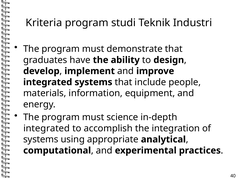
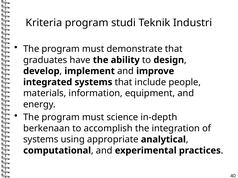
integrated: integrated -> berkenaan (47, 129)
